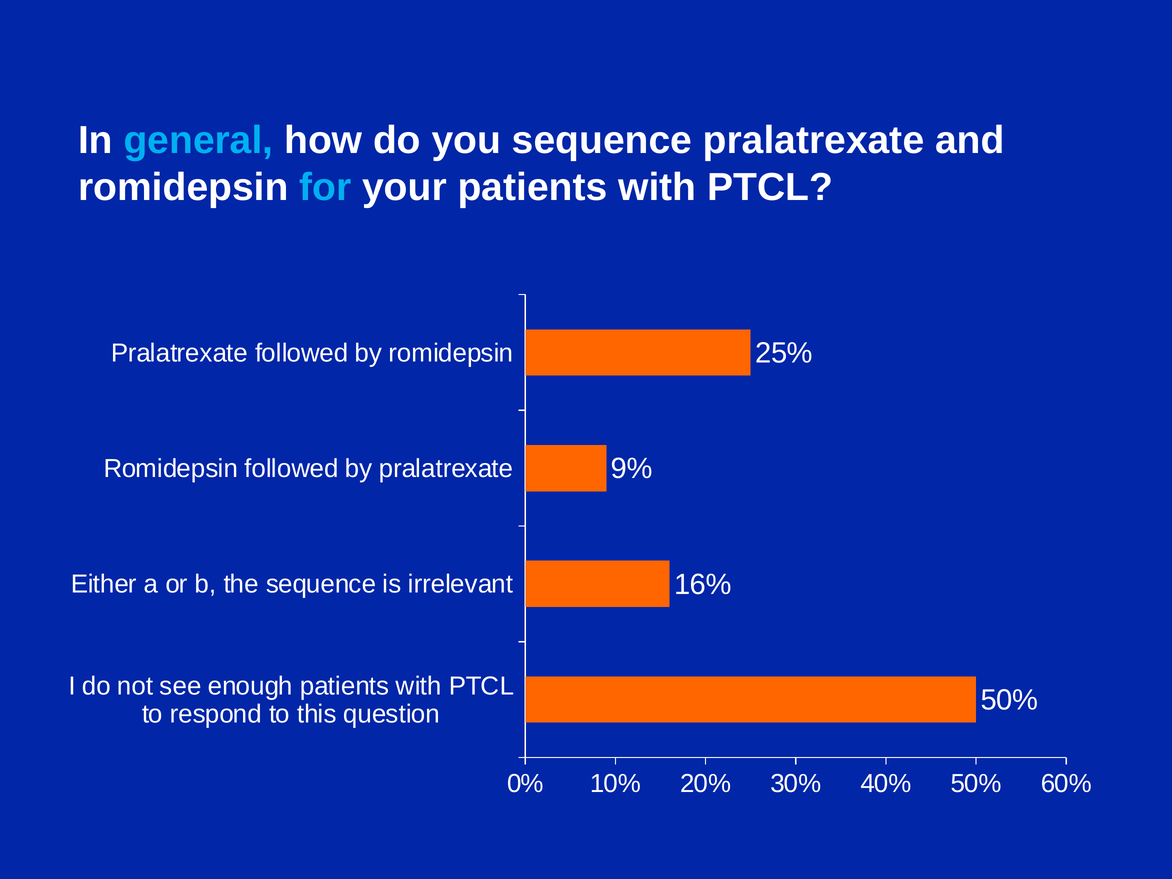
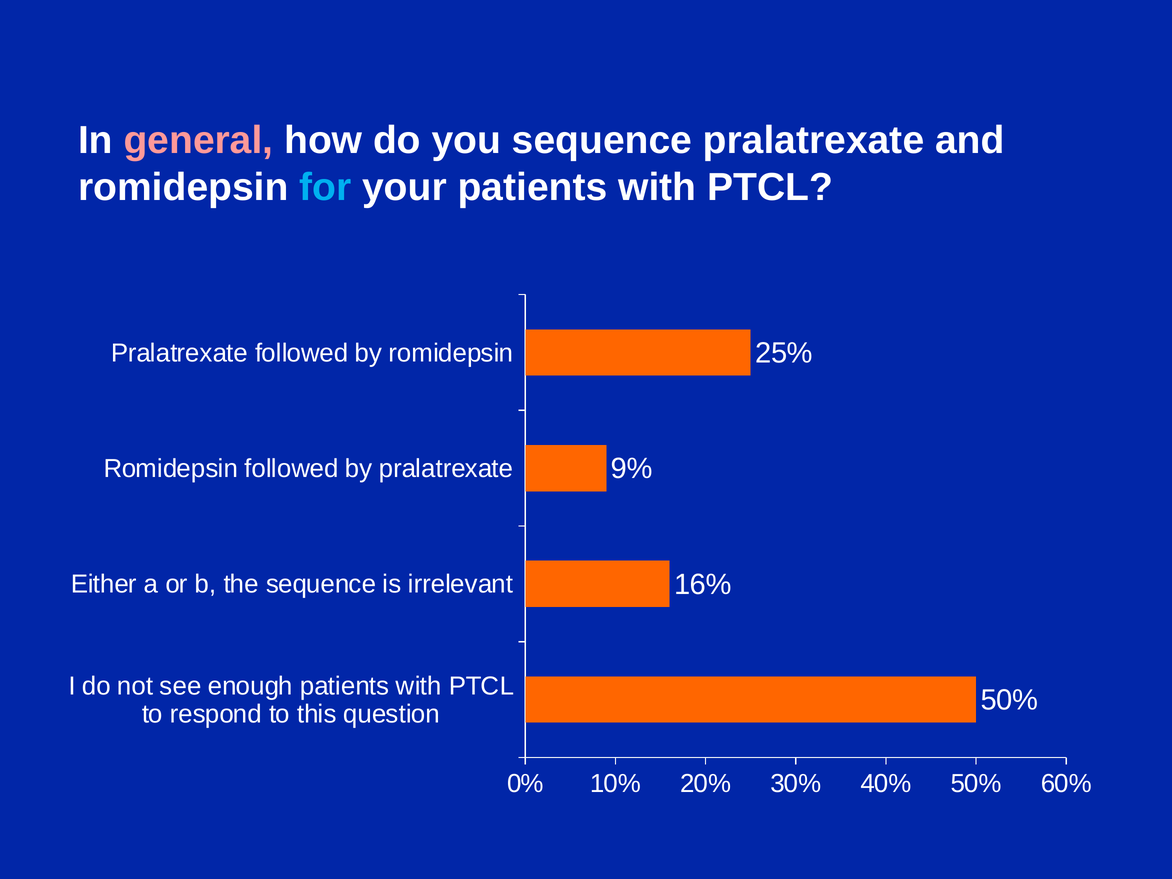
general colour: light blue -> pink (198, 141)
